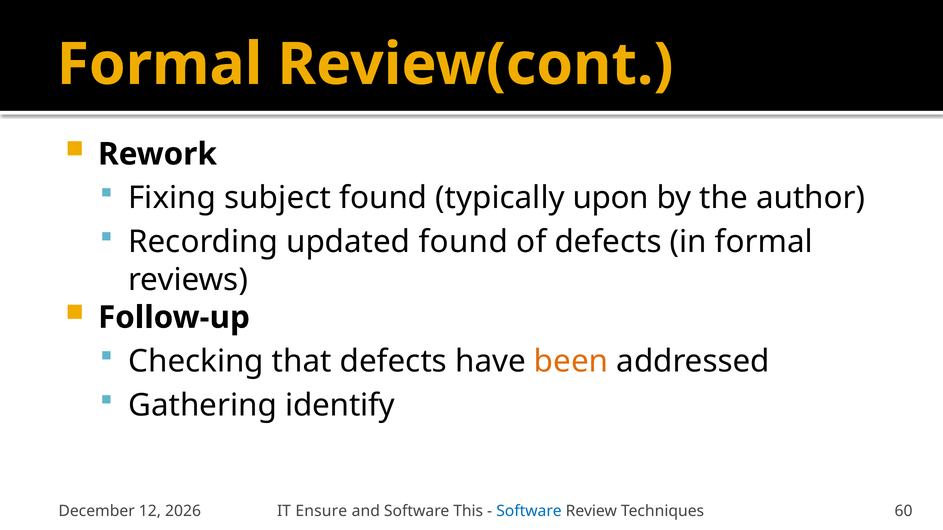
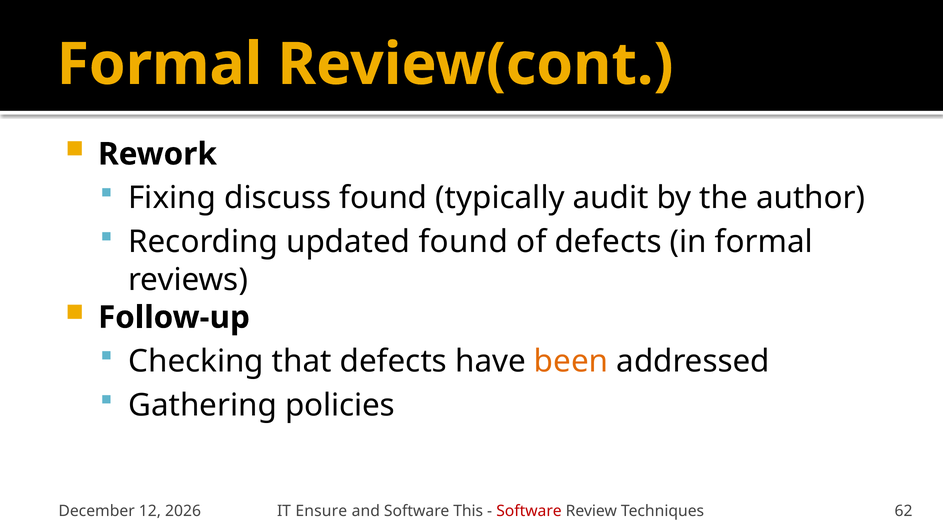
subject: subject -> discuss (278, 198)
upon: upon -> audit (611, 198)
identify: identify -> policies (340, 406)
Software colour: blue -> red (529, 511)
60: 60 -> 62 (904, 511)
